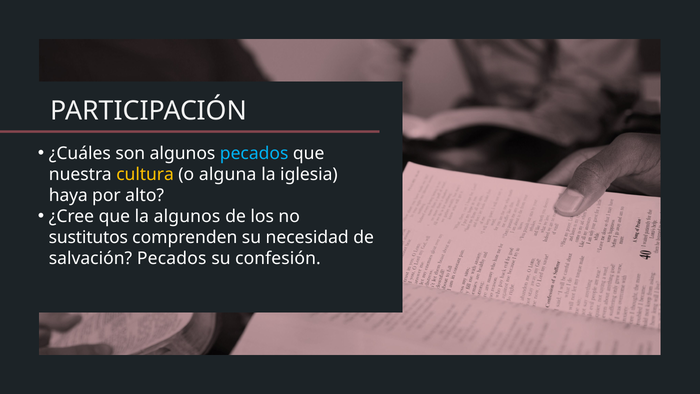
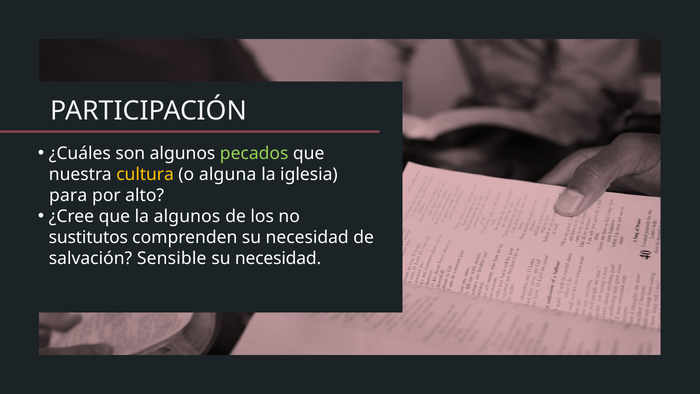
pecados colour: light blue -> light green (254, 153)
haya: haya -> para (68, 195)
salvación Pecados: Pecados -> Sensible (172, 258)
confesión: confesión -> necesidad (278, 258)
